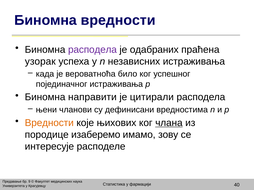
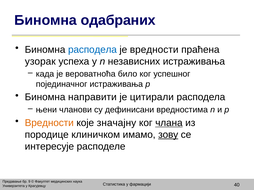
Биномна вредности: вредности -> одабраних (118, 20)
расподела colour: purple -> blue (92, 50)
је одабраних: одабраних -> вредности (154, 50)
њихових: њихових -> значајну (116, 123)
изаберемо: изаберемо -> клиничком (96, 135)
зову underline: none -> present (168, 135)
